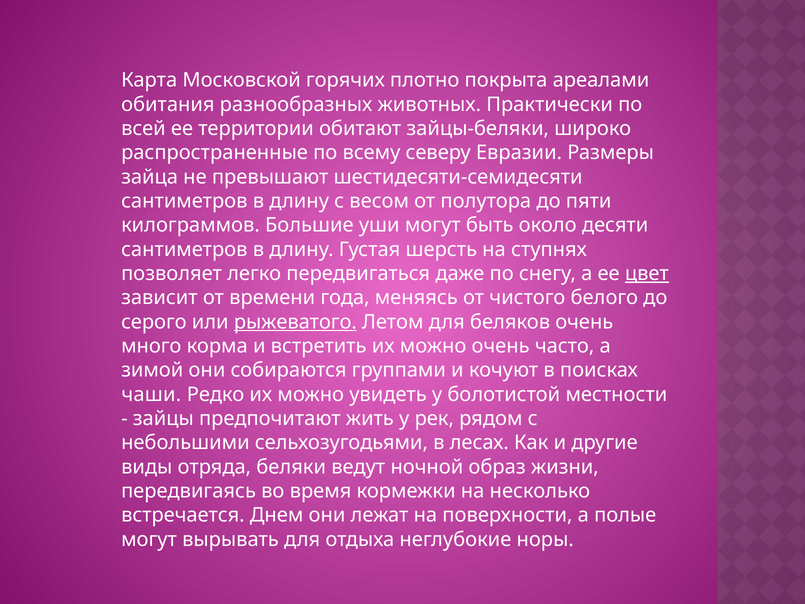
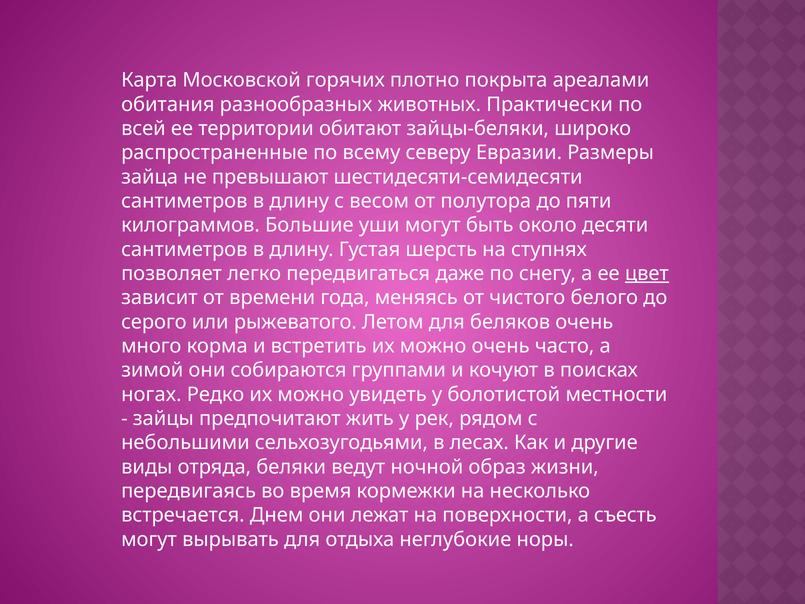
рыжеватого underline: present -> none (295, 322)
чаши: чаши -> ногах (151, 394)
полые: полые -> съесть (625, 515)
